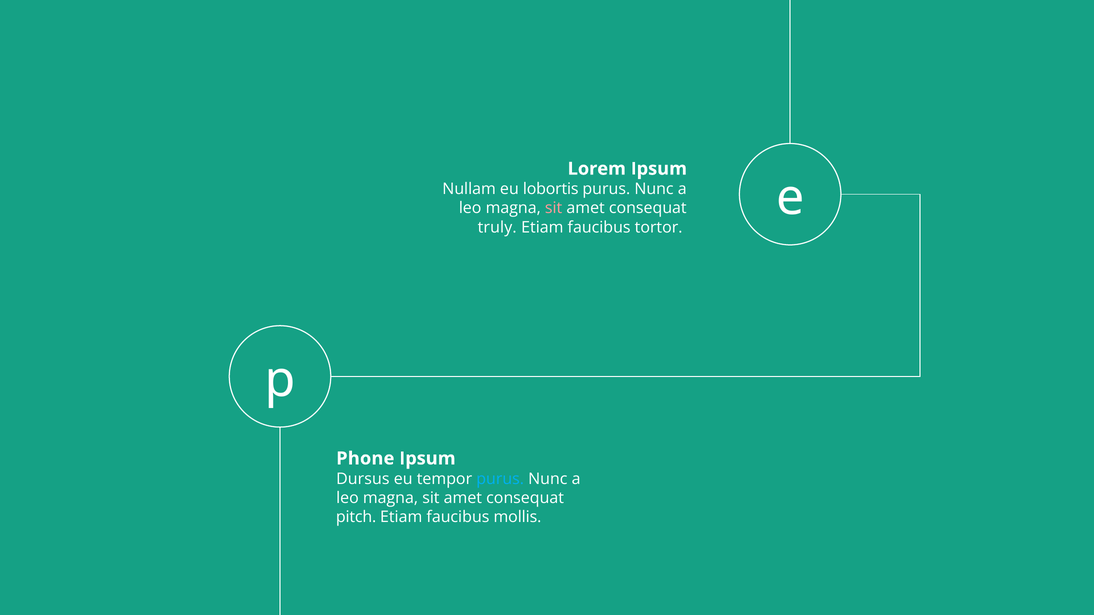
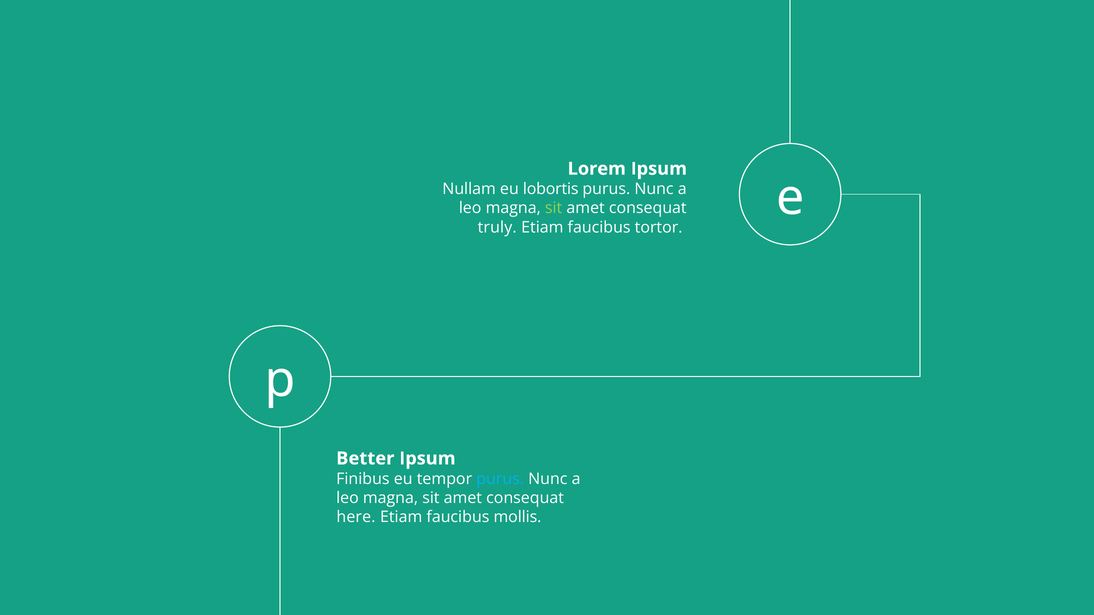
sit colour: pink -> light green (554, 208)
Phone: Phone -> Better (365, 459)
Dursus: Dursus -> Finibus (363, 479)
pitch: pitch -> here (356, 517)
